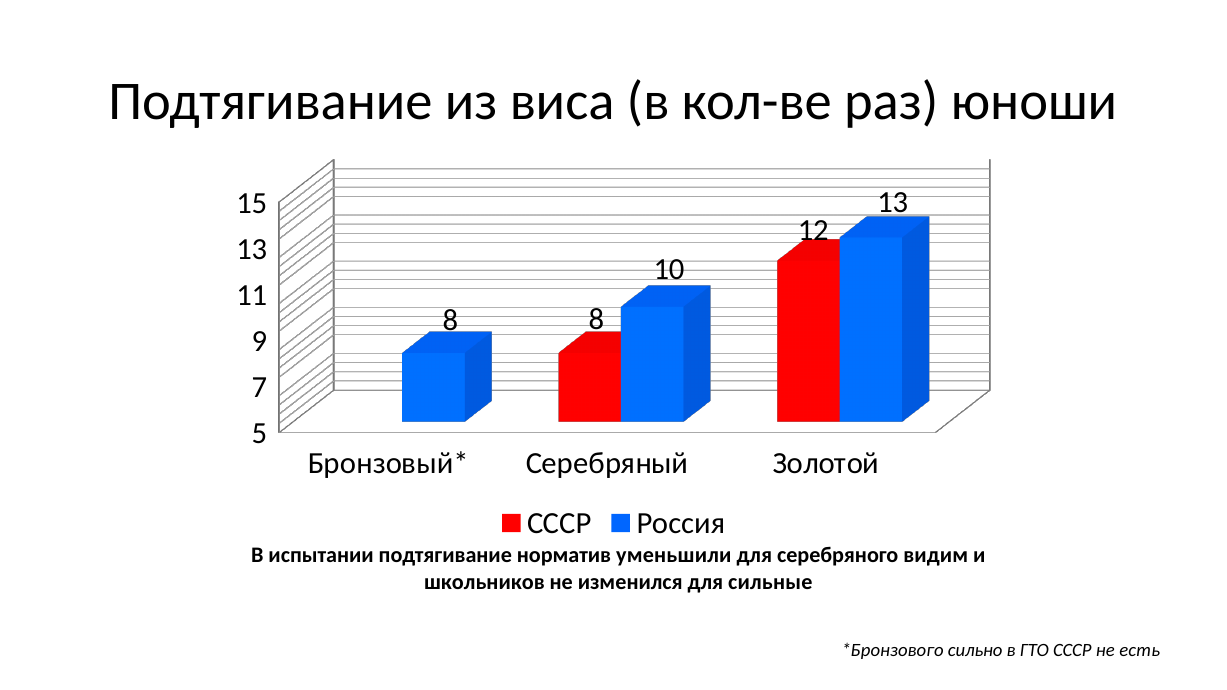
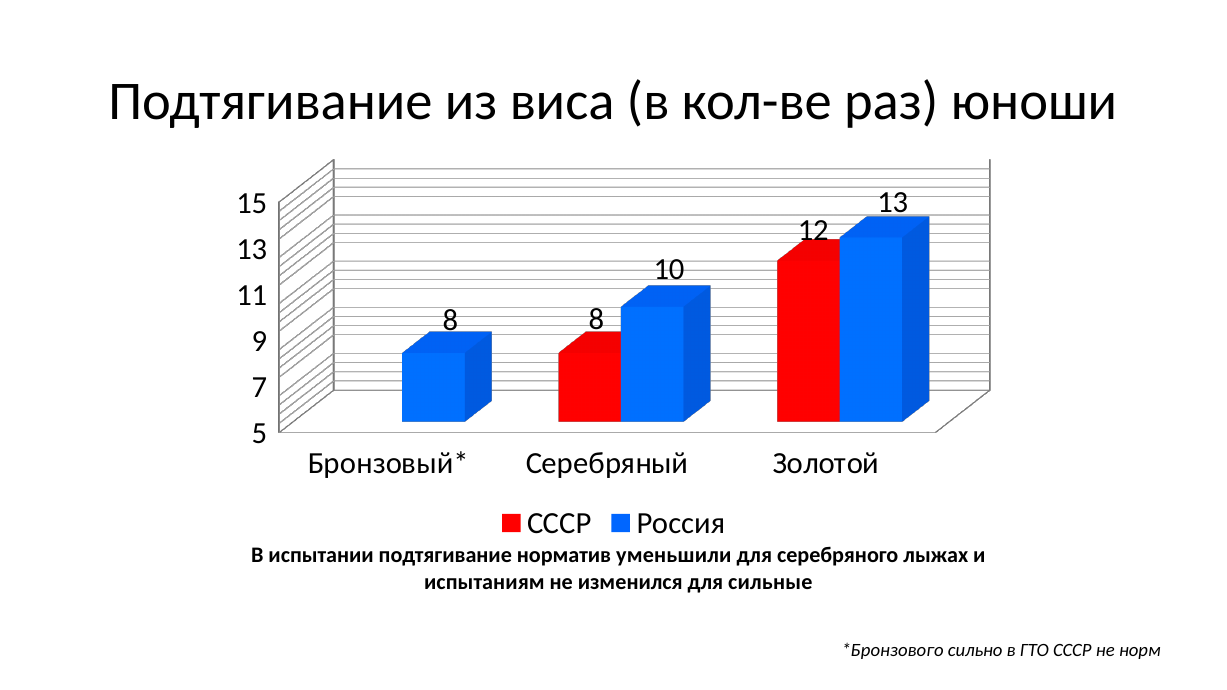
видим: видим -> лыжах (936, 556)
школьников: школьников -> испытаниям (484, 582)
есть: есть -> норм (1140, 651)
